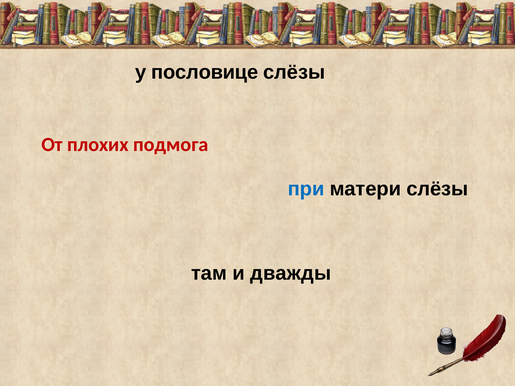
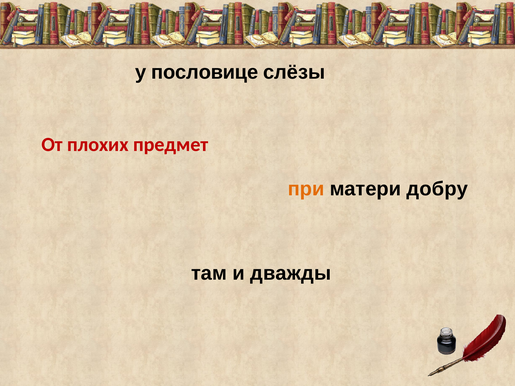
подмога: подмога -> предмет (171, 145)
при colour: blue -> orange (306, 189)
матери слёзы: слёзы -> добру (437, 189)
